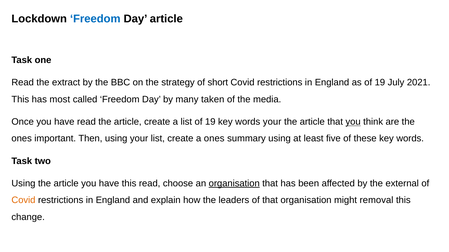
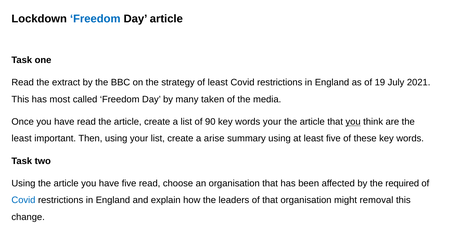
of short: short -> least (218, 83)
list of 19: 19 -> 90 (210, 122)
ones: ones -> least (22, 139)
a ones: ones -> arise (214, 139)
have this: this -> five (129, 184)
organisation underline: present -> none (234, 184)
external: external -> required (402, 184)
Covid colour: orange -> blue (23, 201)
